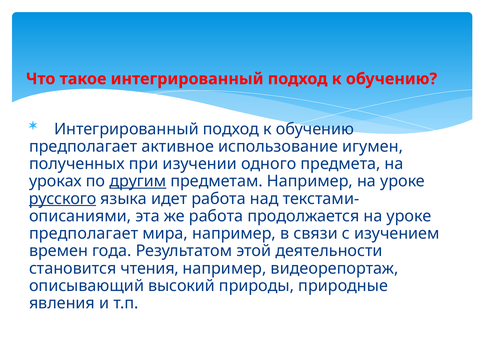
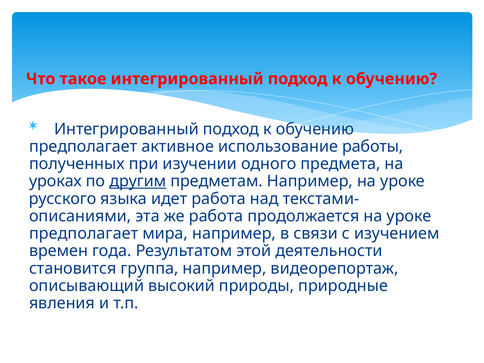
игумен: игумен -> работы (373, 146)
русского underline: present -> none (63, 199)
чтения: чтения -> группа (150, 268)
